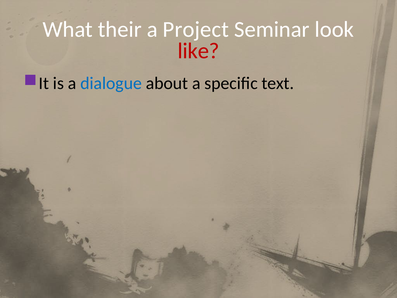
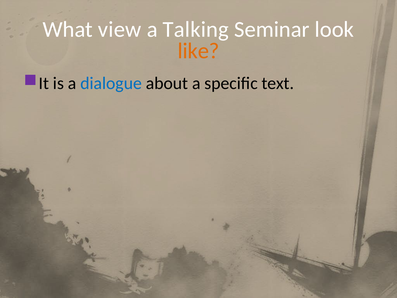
their: their -> view (120, 29)
Project: Project -> Talking (196, 29)
like colour: red -> orange (199, 51)
